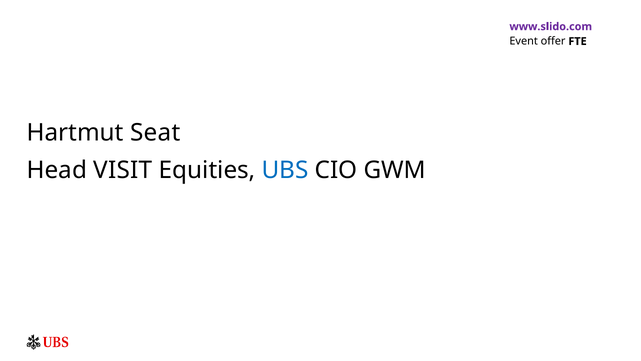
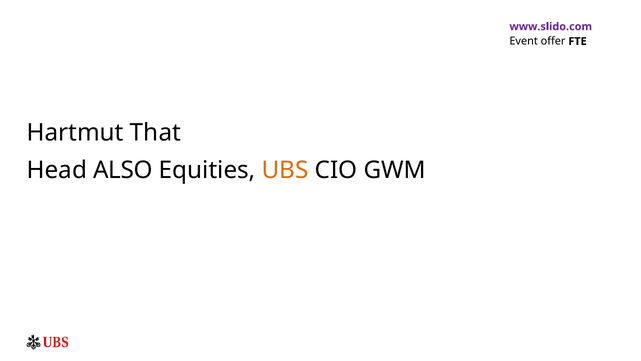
Seat: Seat -> That (155, 133)
VISIT: VISIT -> ALSO (123, 170)
UBS colour: blue -> orange (285, 170)
